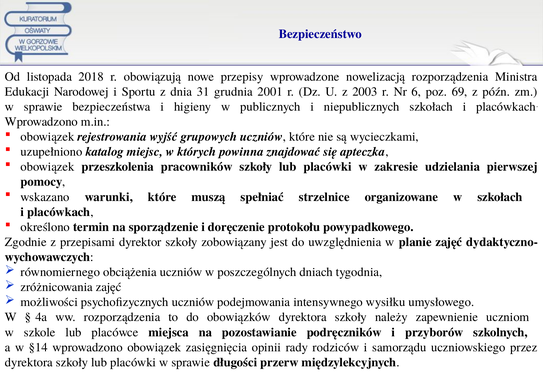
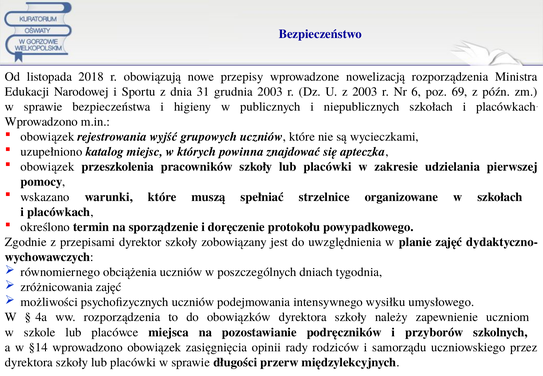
grudnia 2001: 2001 -> 2003 (270, 92)
